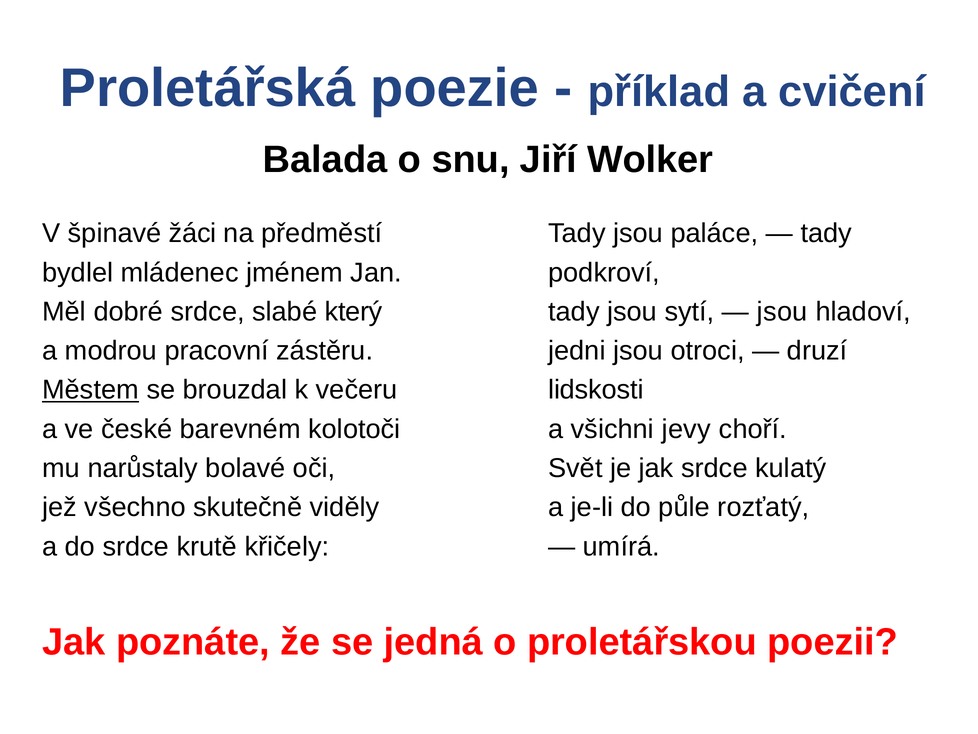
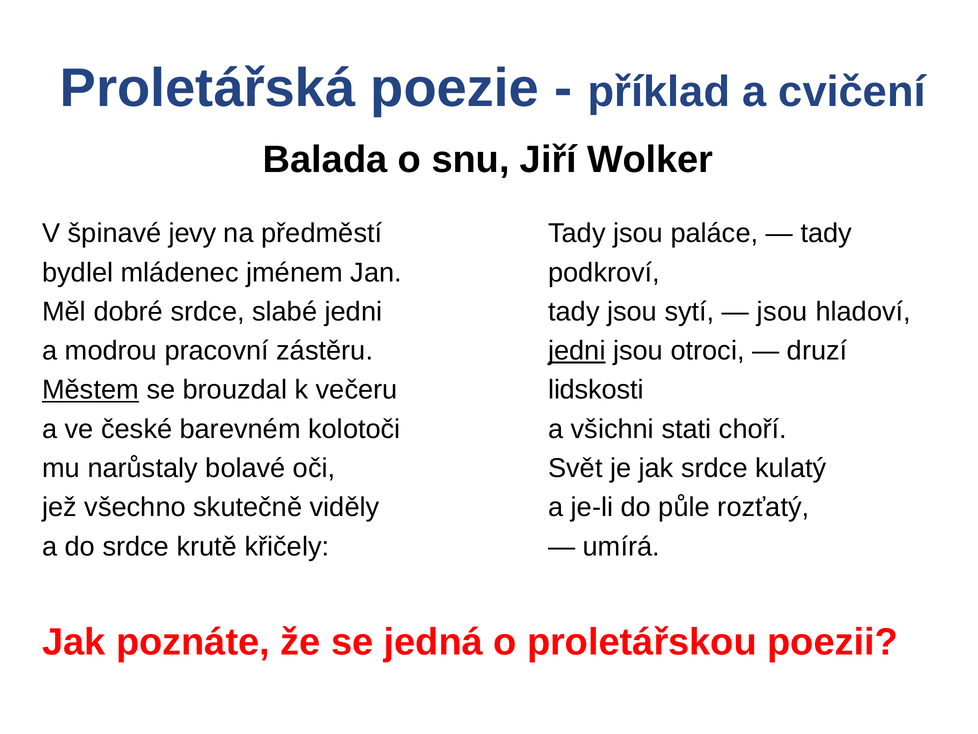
žáci: žáci -> jevy (193, 233)
slabé který: který -> jedni (353, 311)
jedni underline: none -> present (577, 351)
jevy: jevy -> stati (686, 429)
